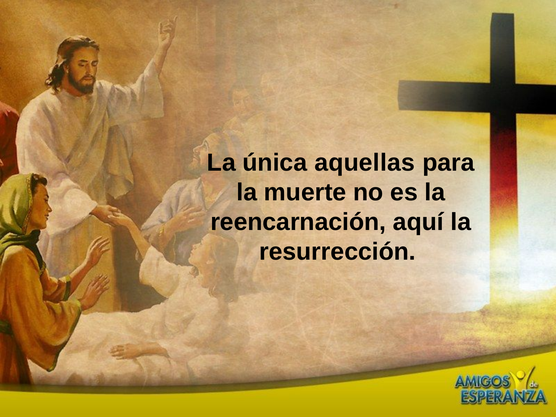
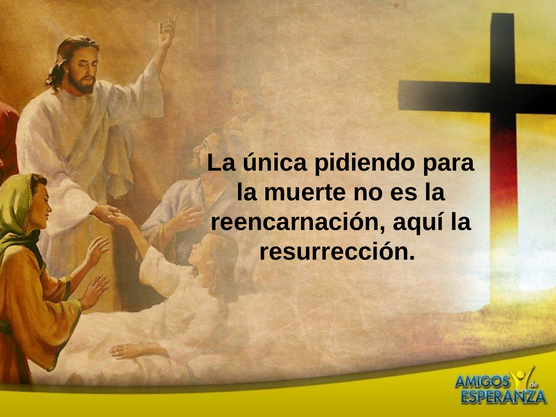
aquellas: aquellas -> pidiendo (365, 163)
